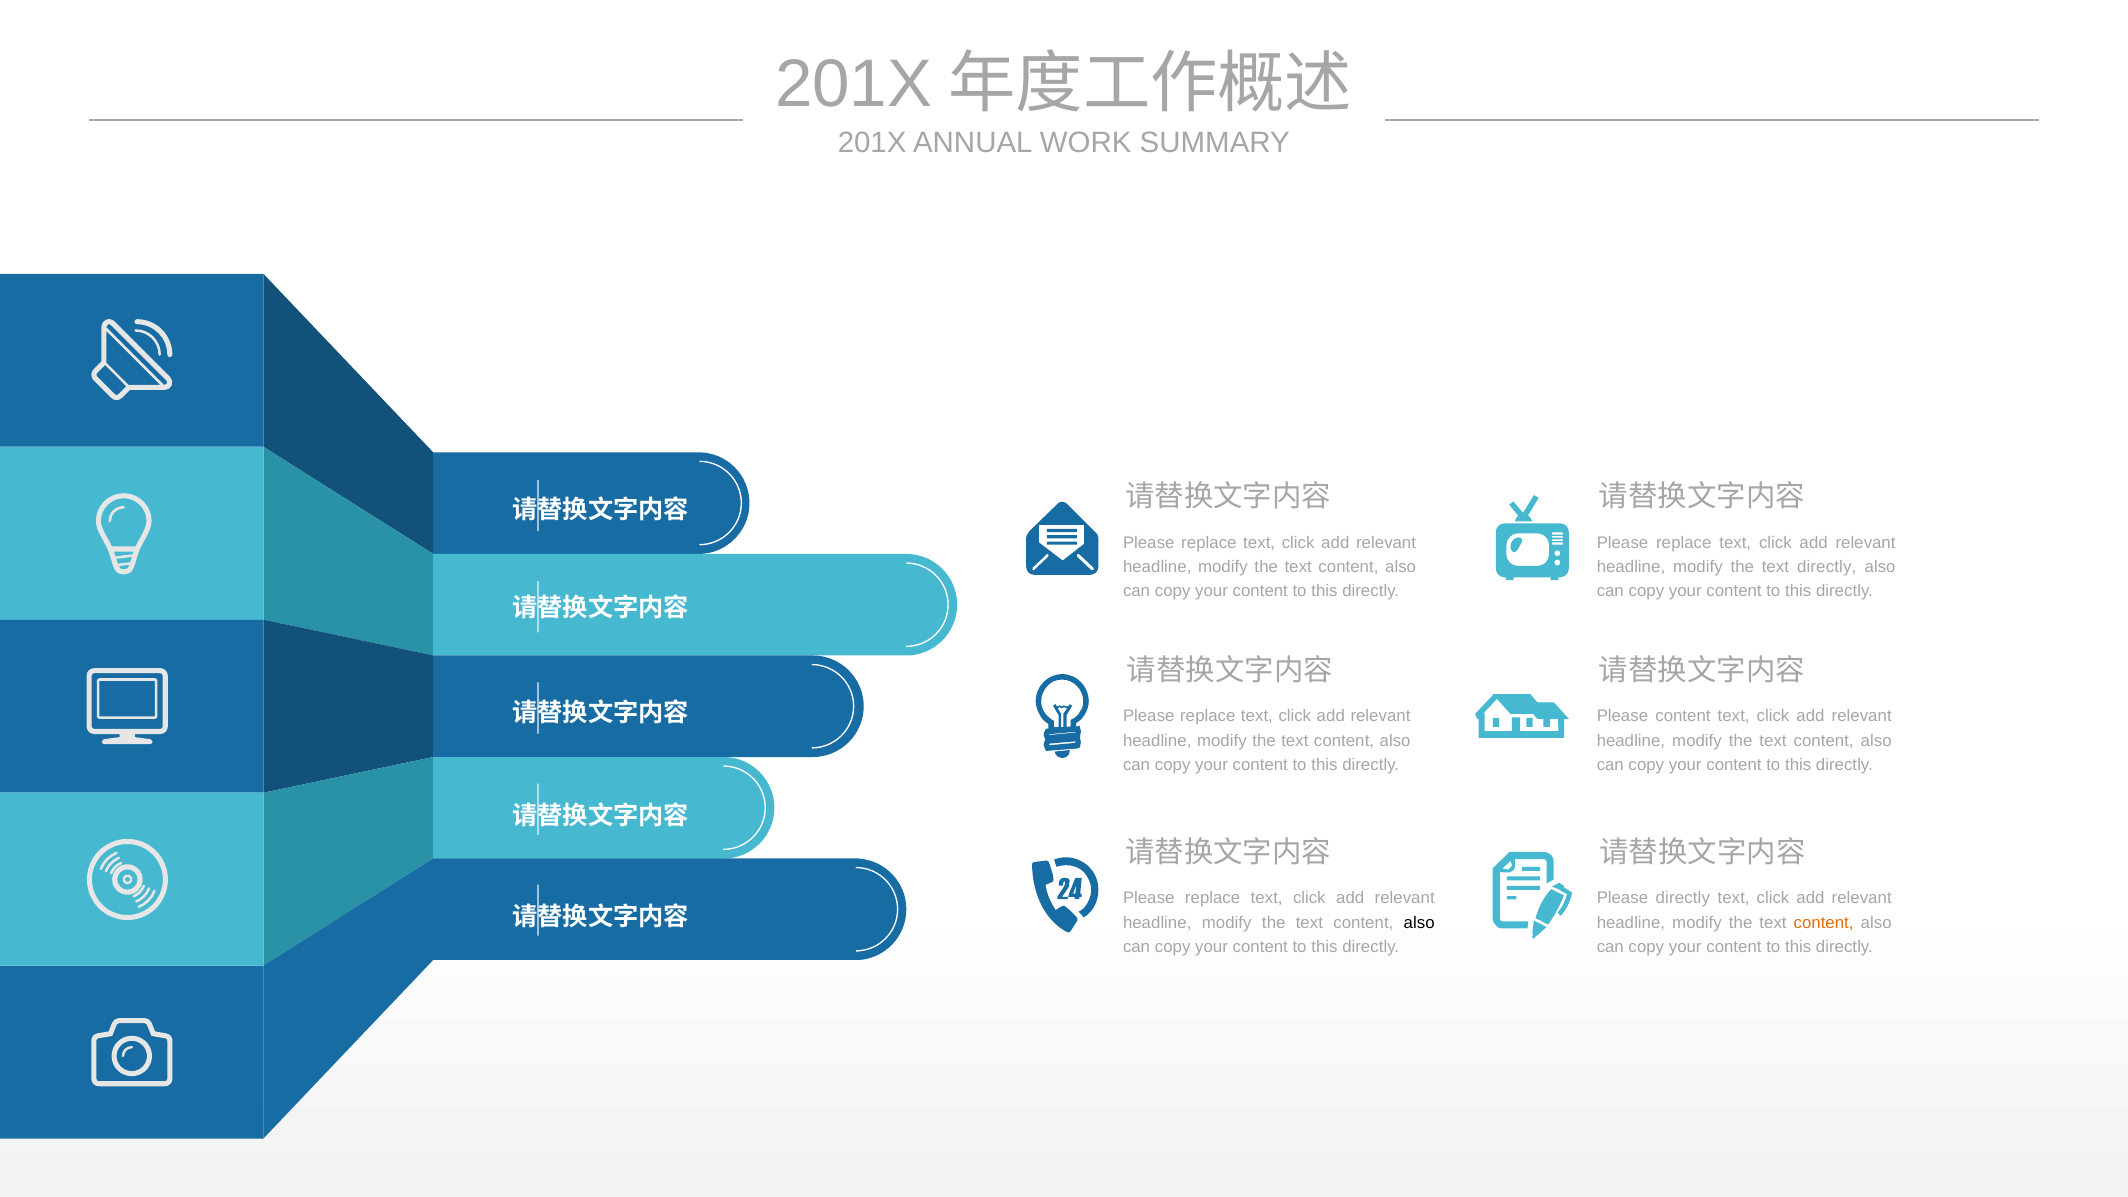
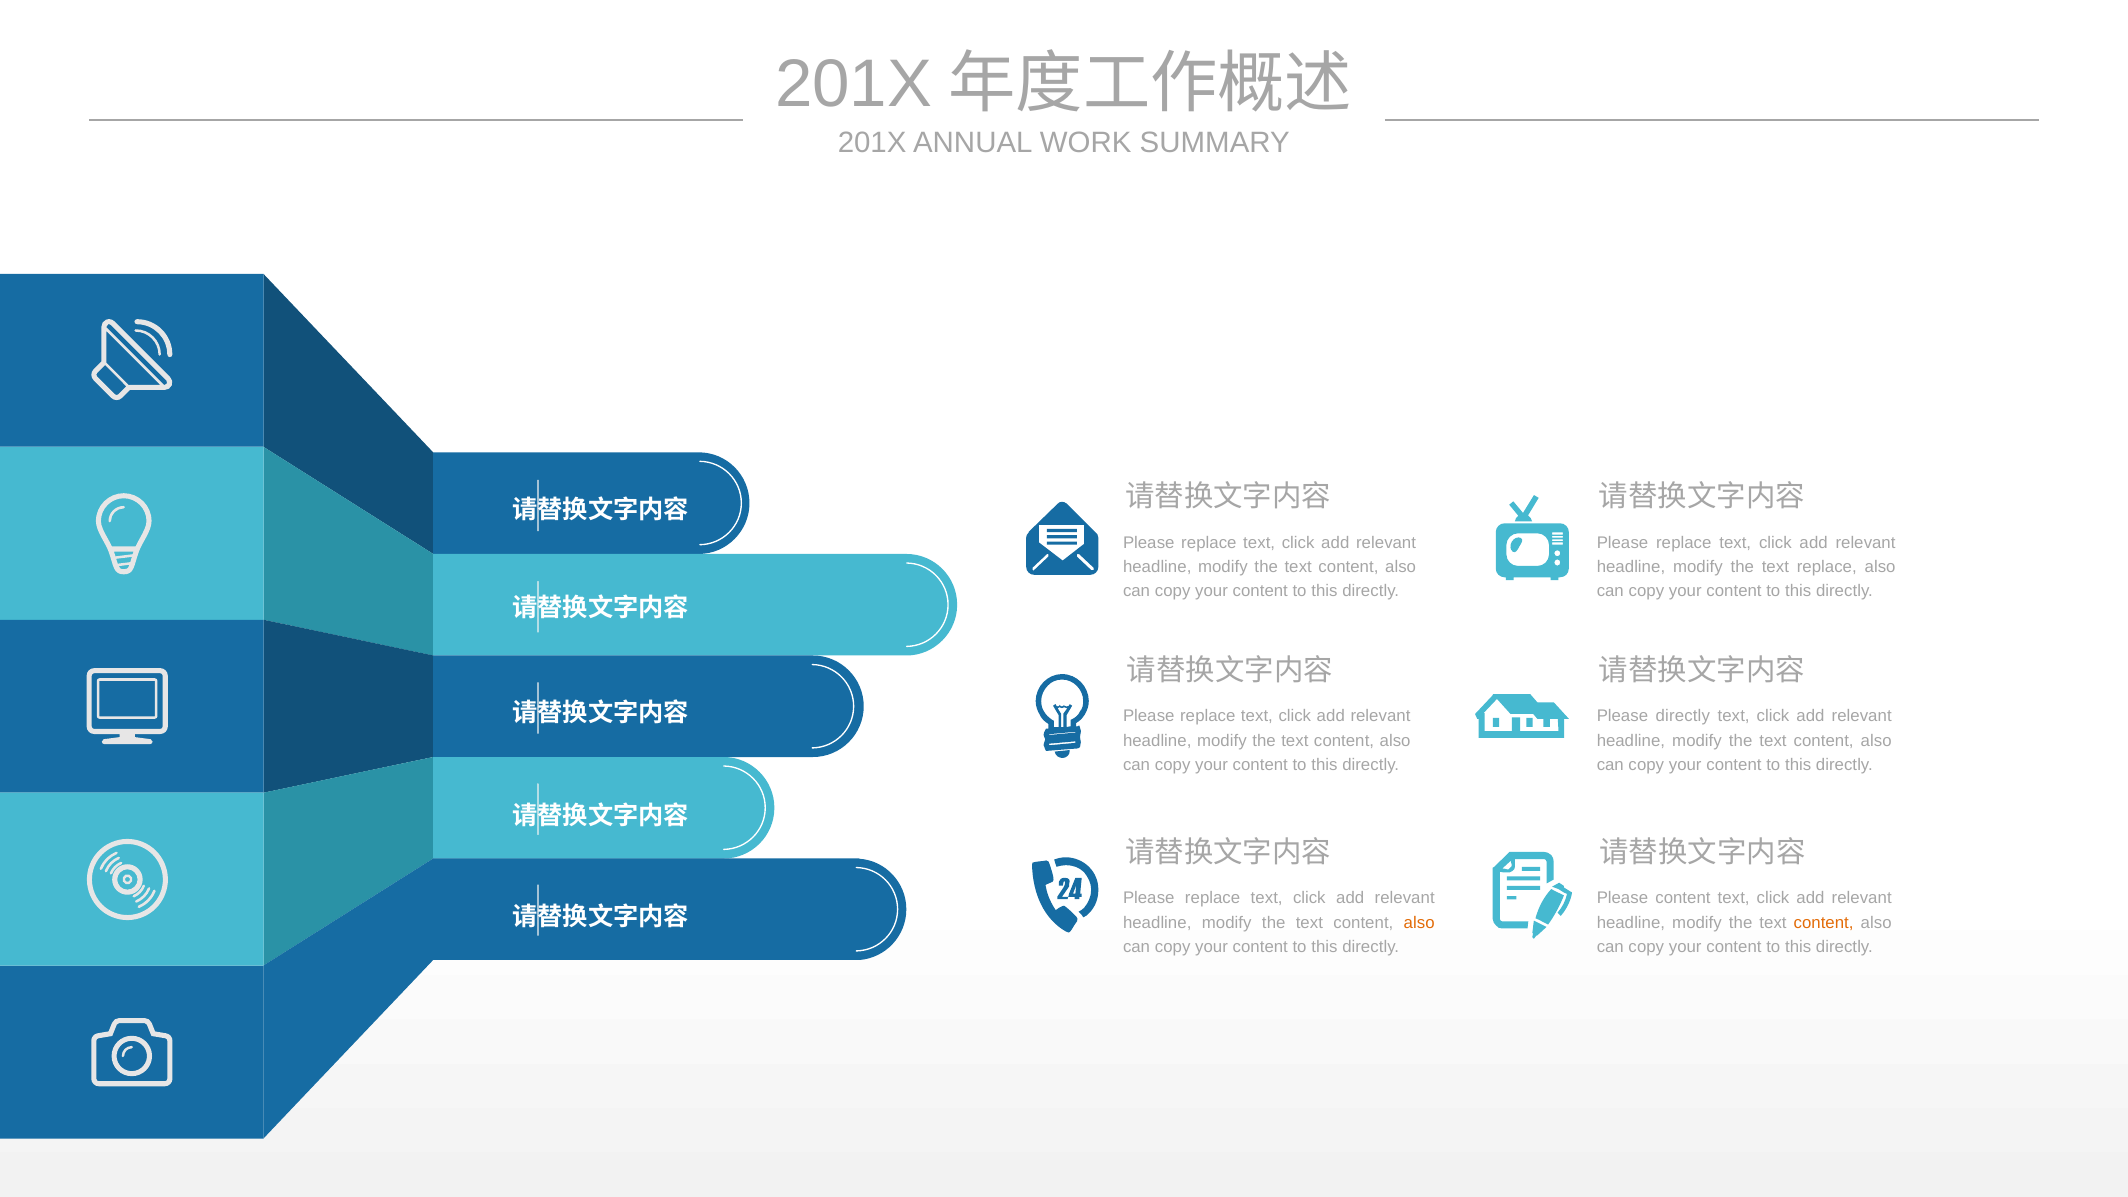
text directly: directly -> replace (1827, 567)
Please content: content -> directly (1683, 716)
Please directly: directly -> content (1683, 898)
also colour: black -> orange (1419, 922)
